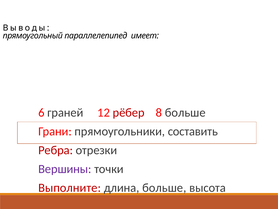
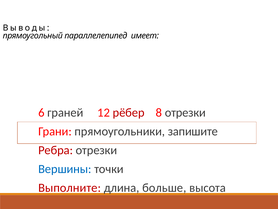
8 больше: больше -> отрезки (185, 112)
составить: составить -> запишите (193, 131)
Вершины colour: purple -> blue (65, 169)
